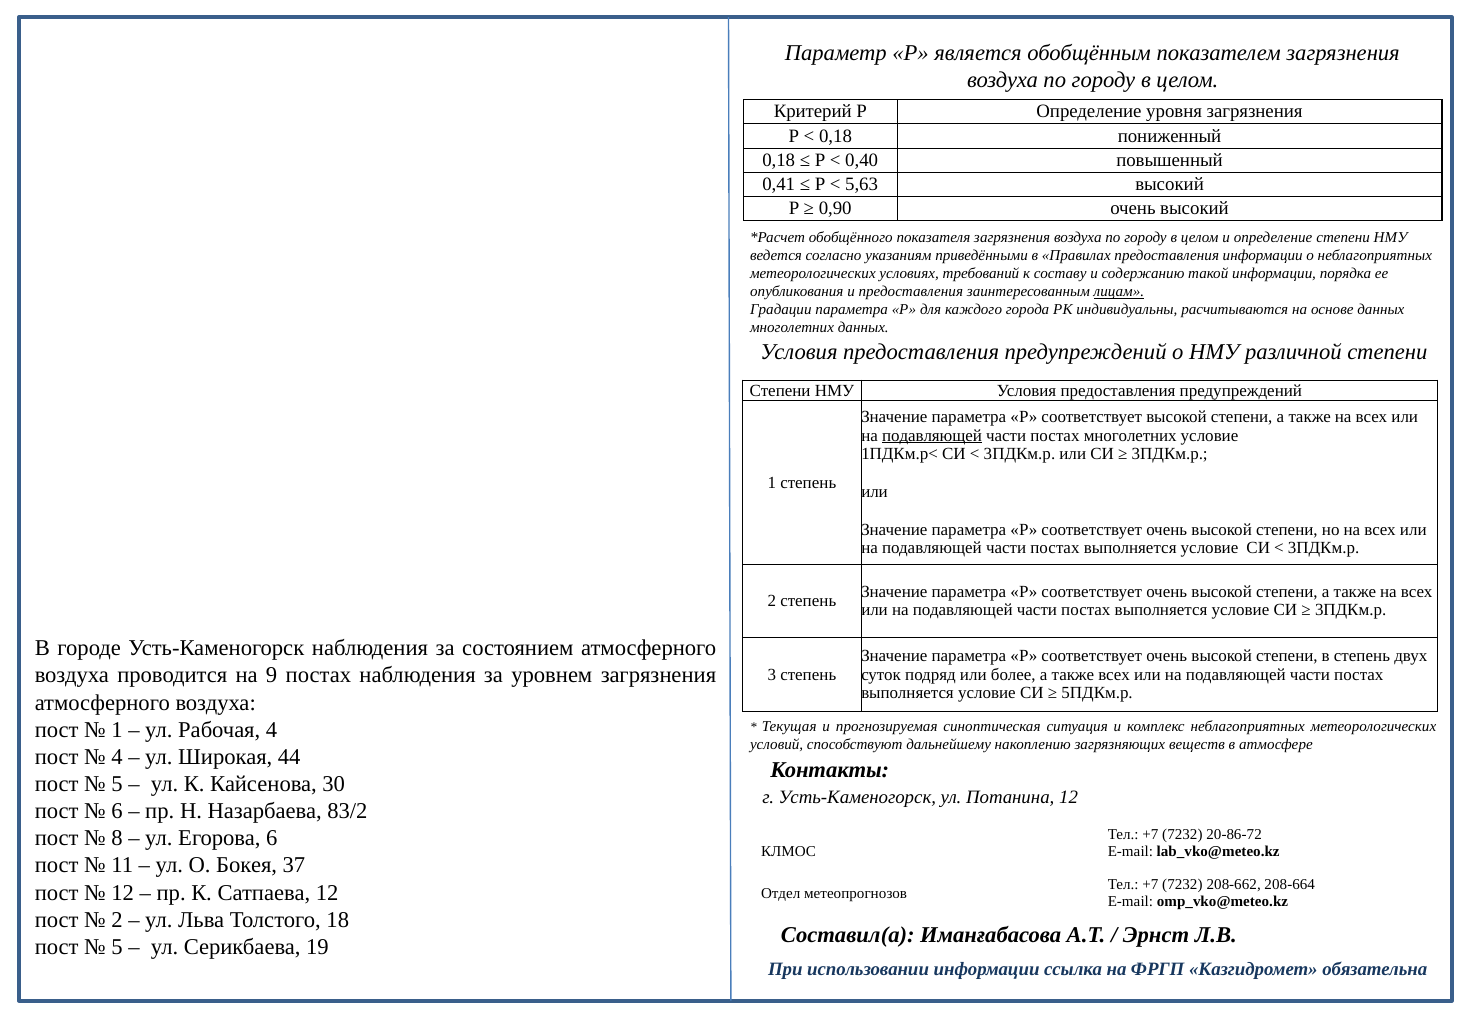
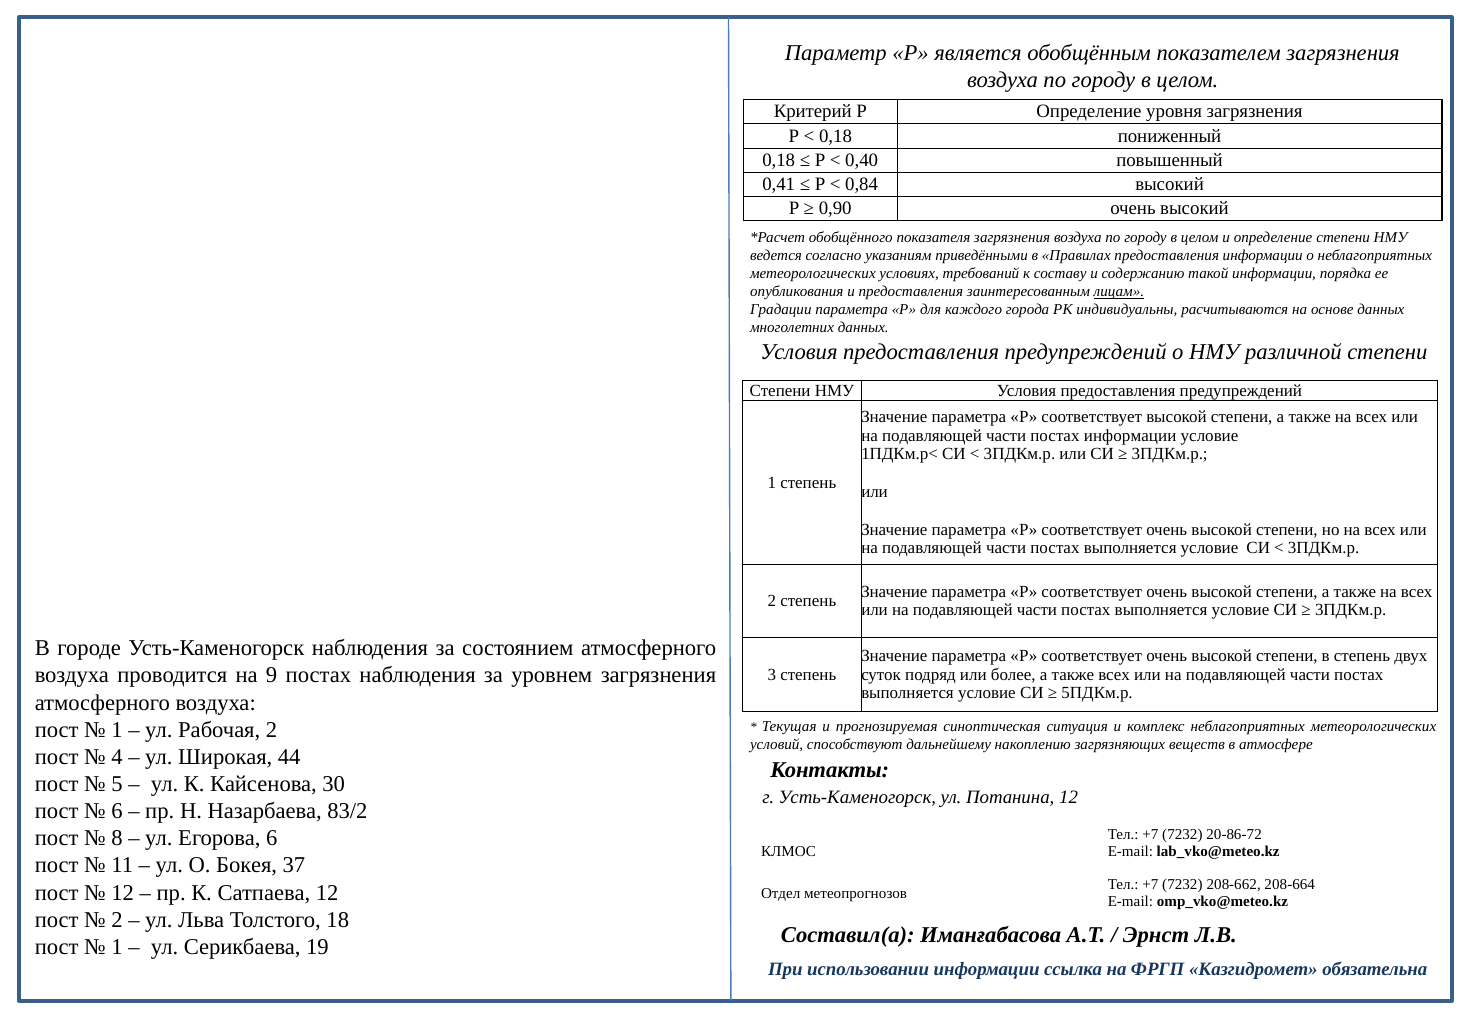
5,63: 5,63 -> 0,84 (862, 184)
подавляющей underline: present -> none (932, 436)
постах многолетних: многолетних -> информации (1130, 436)
Рабочая 4: 4 -> 2 (272, 730)
5: 5 -> 1 (117, 947)
